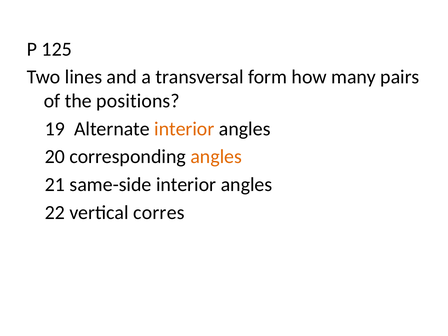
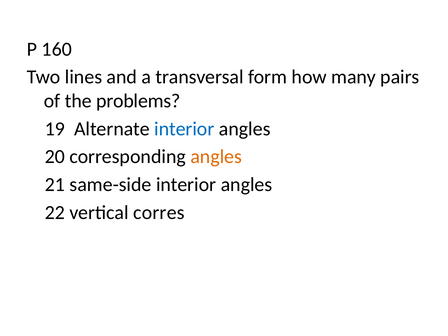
125: 125 -> 160 (57, 49)
positions: positions -> problems (138, 101)
interior colour: orange -> blue (184, 129)
